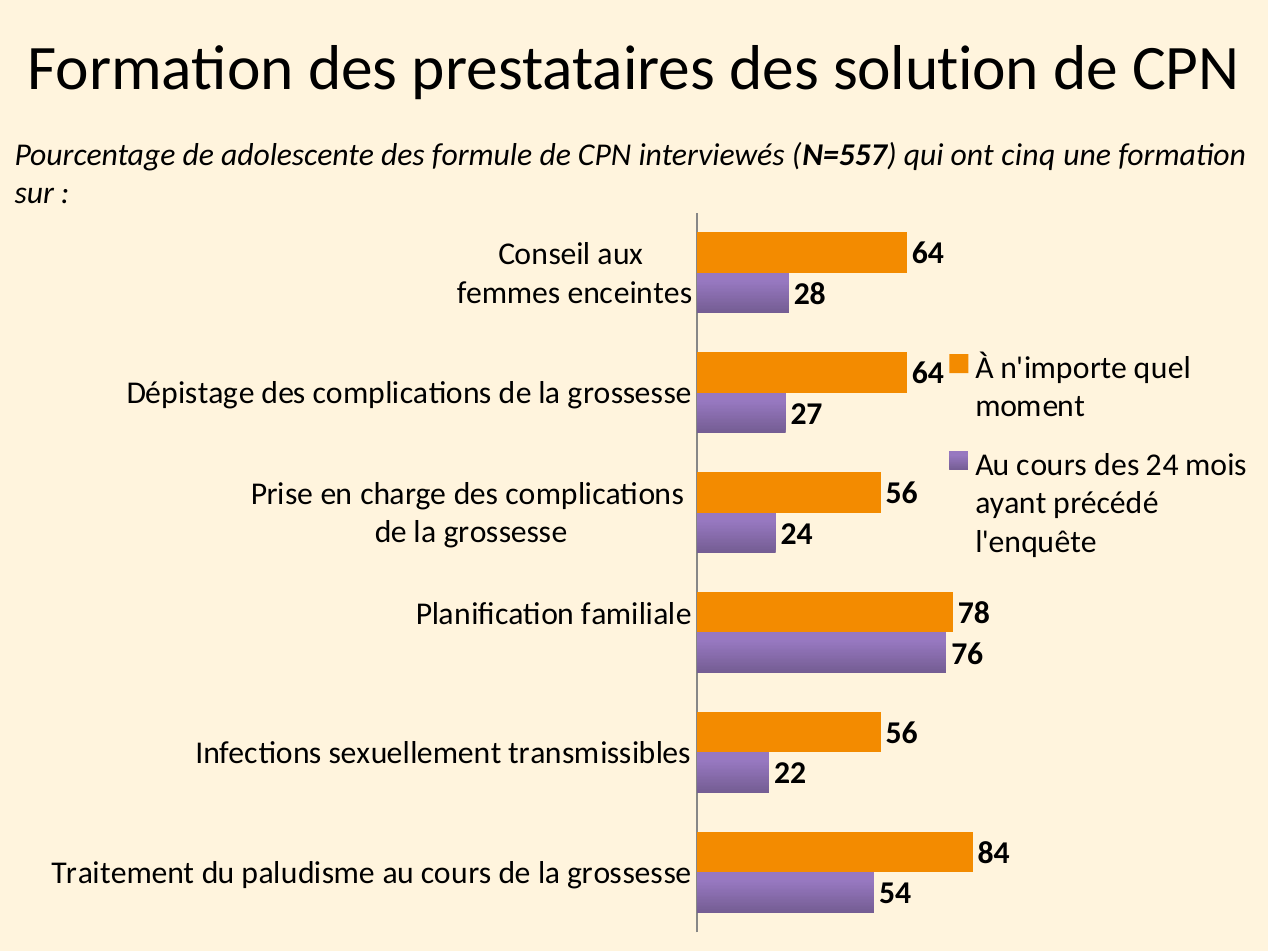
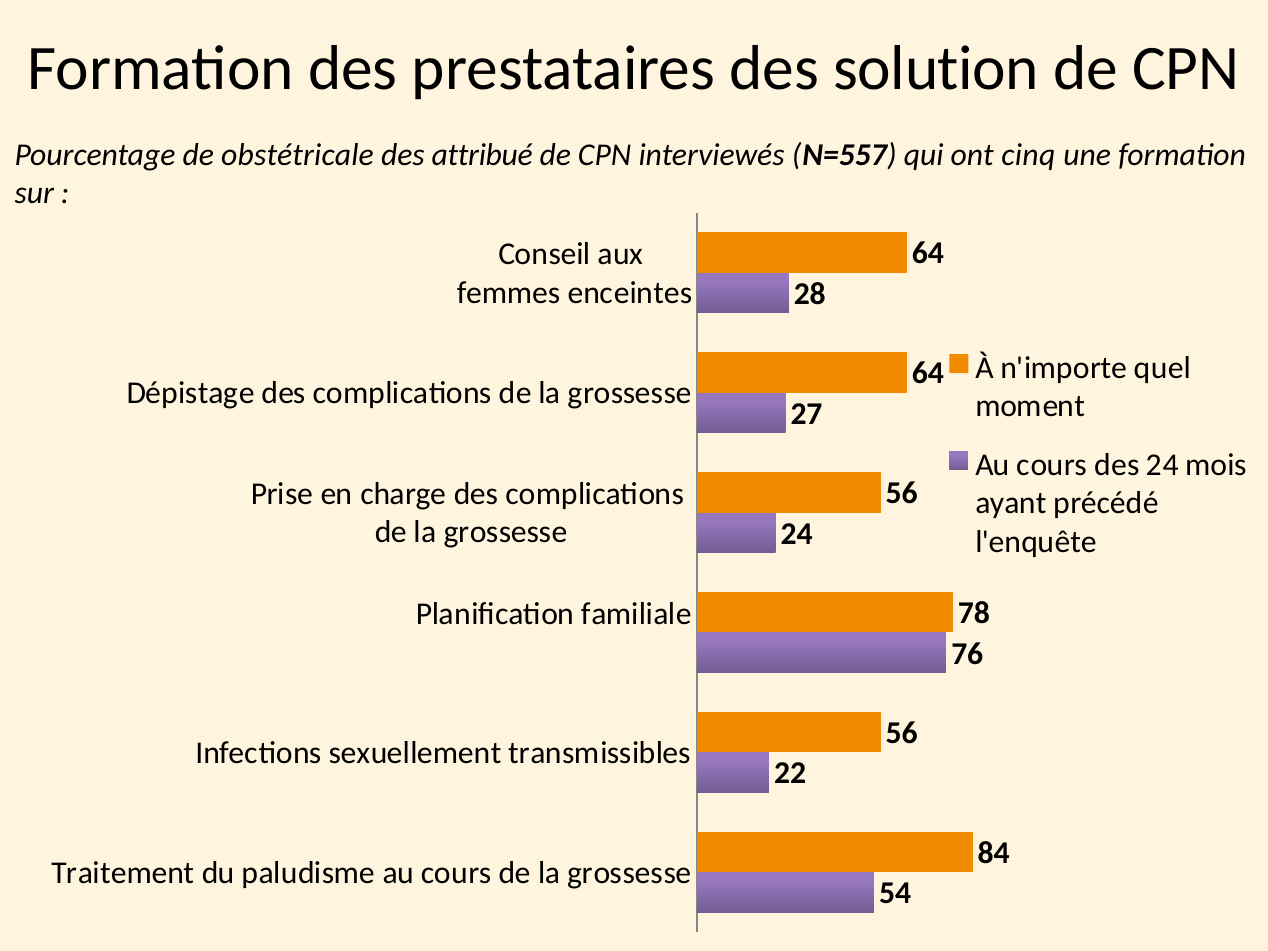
adolescente: adolescente -> obstétricale (298, 155)
formule: formule -> attribué (482, 155)
